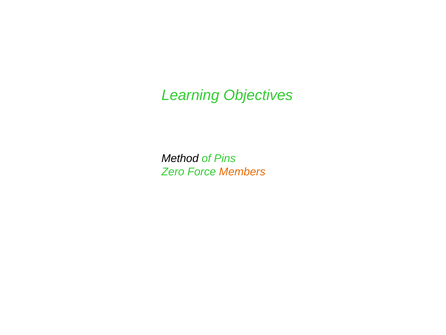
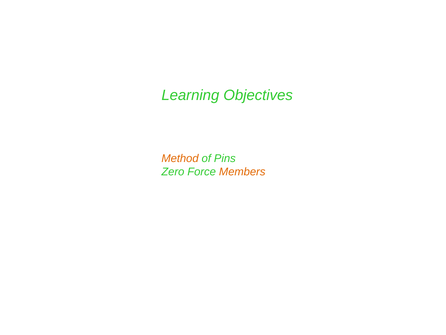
Method colour: black -> orange (180, 158)
